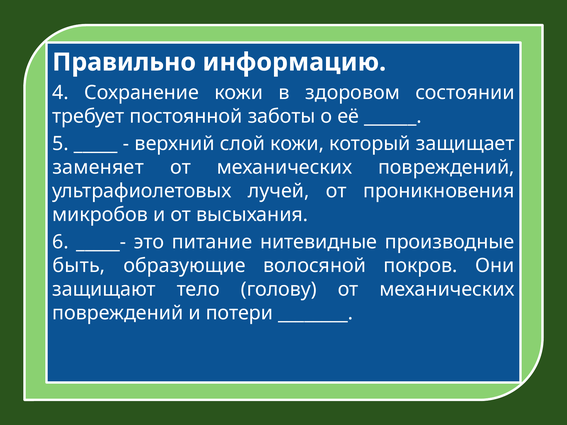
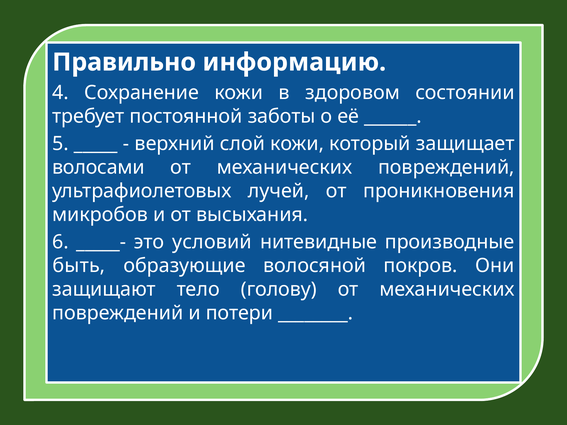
заменяет: заменяет -> волосами (98, 168)
питание: питание -> условий (212, 242)
